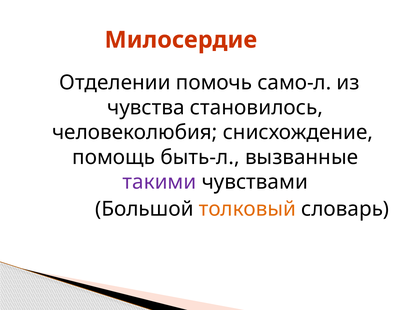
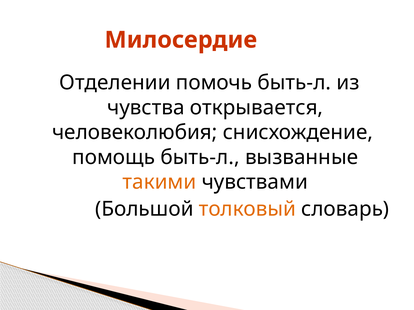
помочь само-л: само-л -> быть-л (294, 83)
становилось: становилось -> открывается (257, 108)
такими colour: purple -> orange (159, 182)
